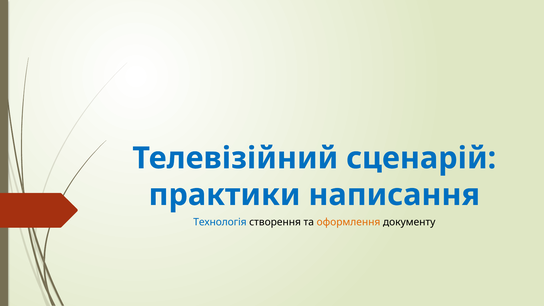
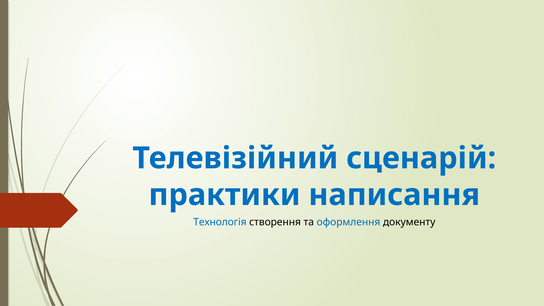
оформлення colour: orange -> blue (348, 222)
